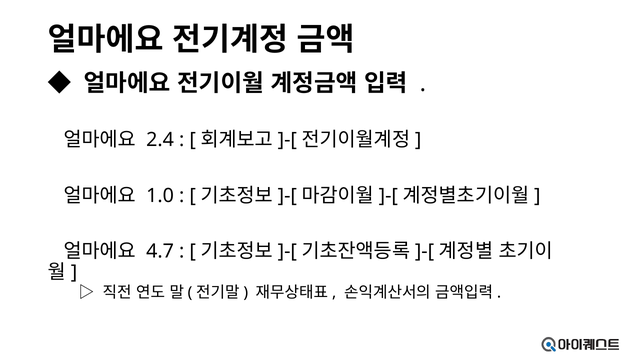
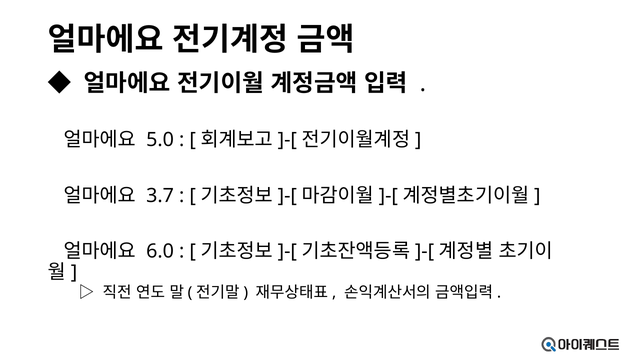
2.4: 2.4 -> 5.0 (160, 140)
1.0: 1.0 -> 3.7 (160, 195)
4.7: 4.7 -> 6.0 (160, 251)
